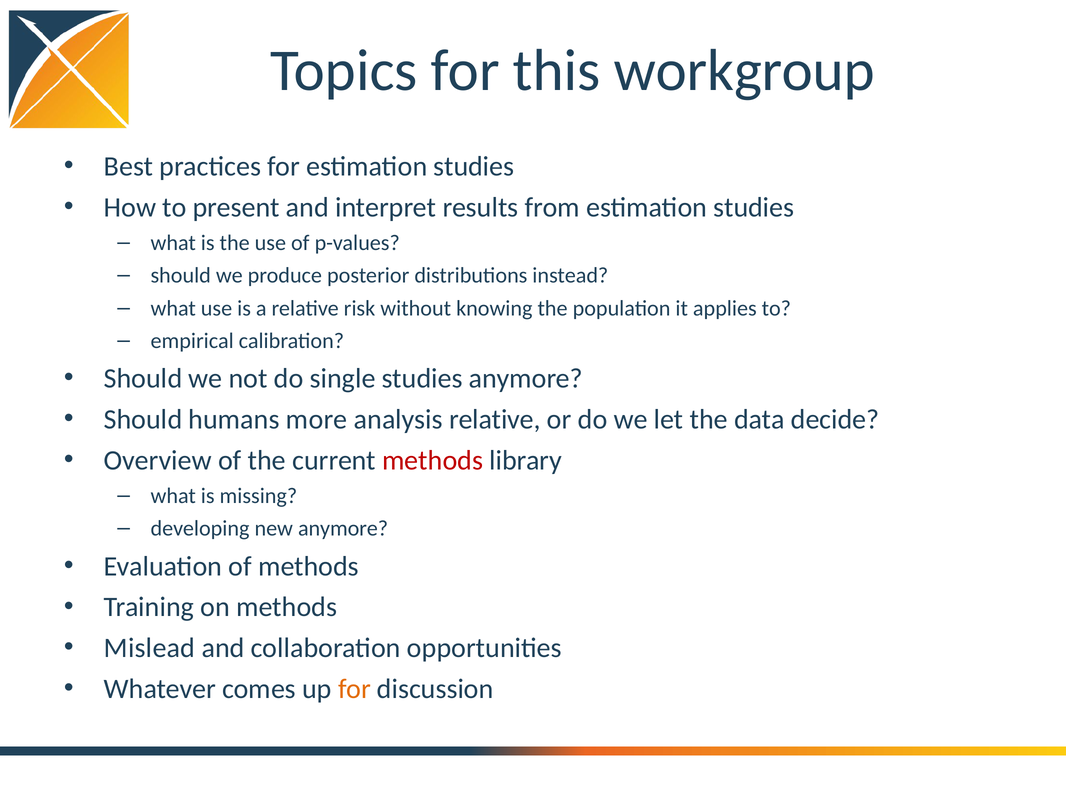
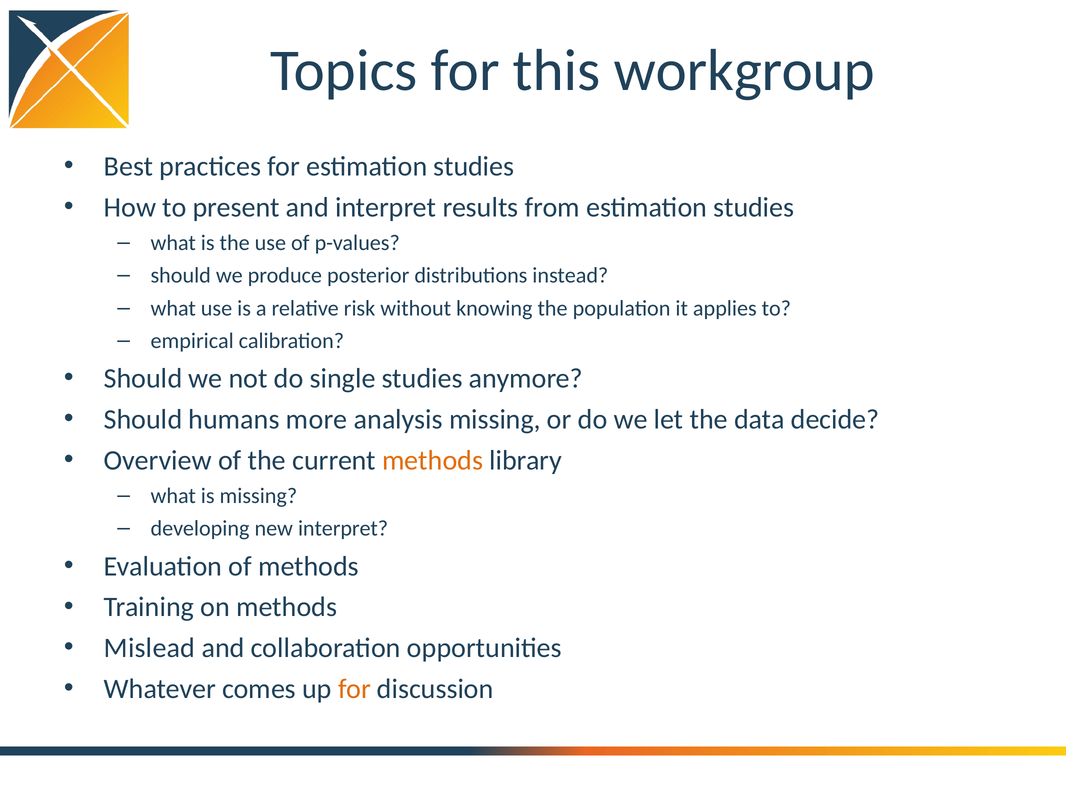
analysis relative: relative -> missing (495, 419)
methods colour: red -> orange (433, 460)
new anymore: anymore -> interpret (343, 528)
